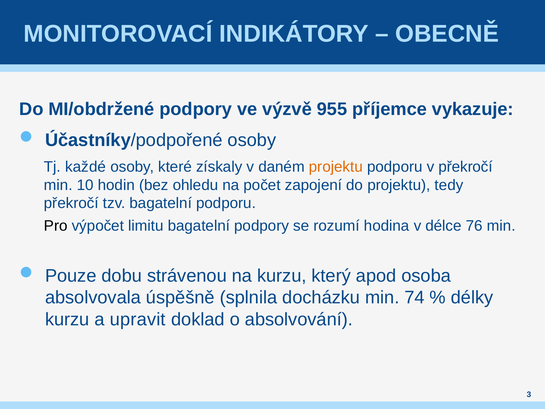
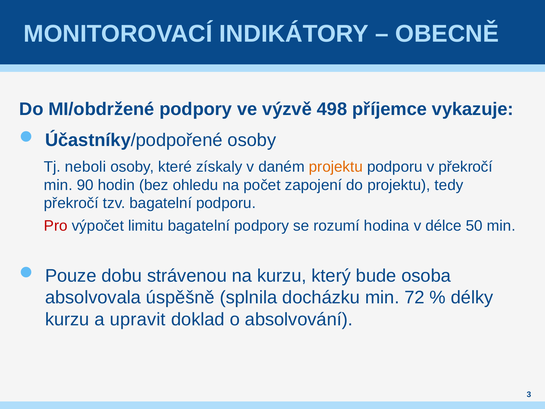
955: 955 -> 498 (332, 109)
každé: každé -> neboli (86, 167)
10: 10 -> 90 (85, 185)
Pro colour: black -> red (56, 226)
76: 76 -> 50 (474, 226)
apod: apod -> bude (376, 276)
74: 74 -> 72 (415, 297)
